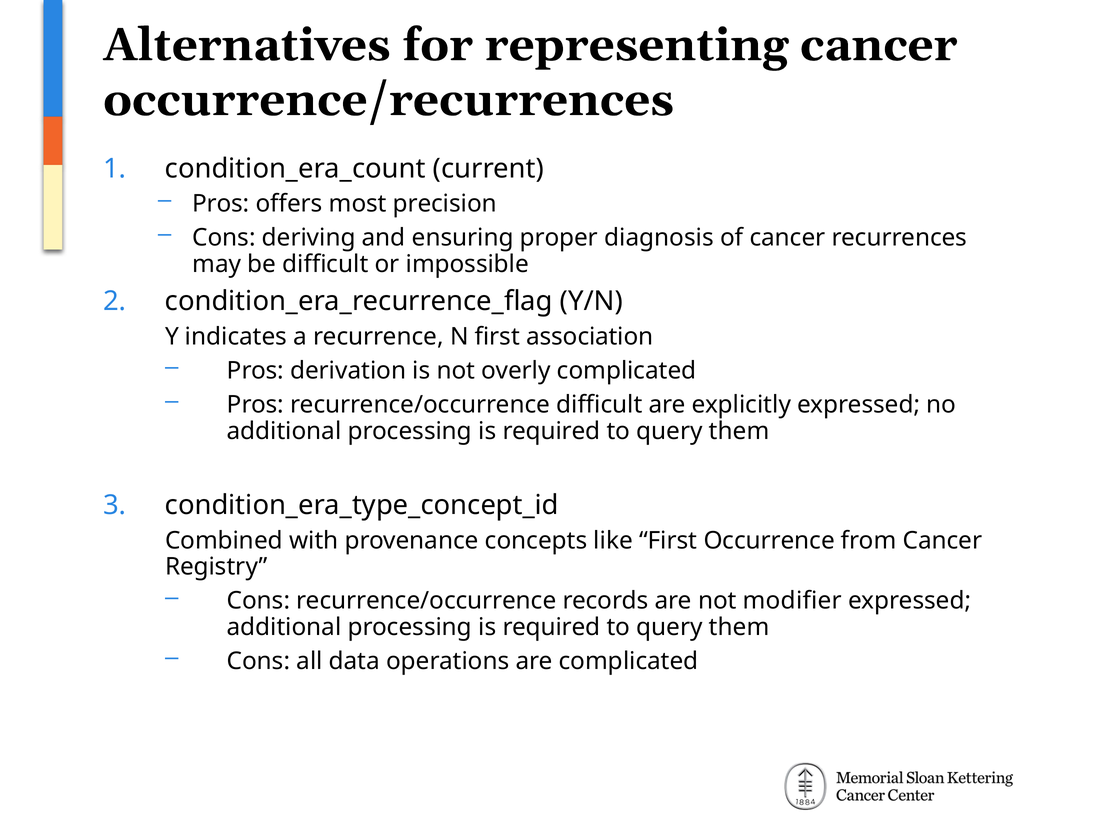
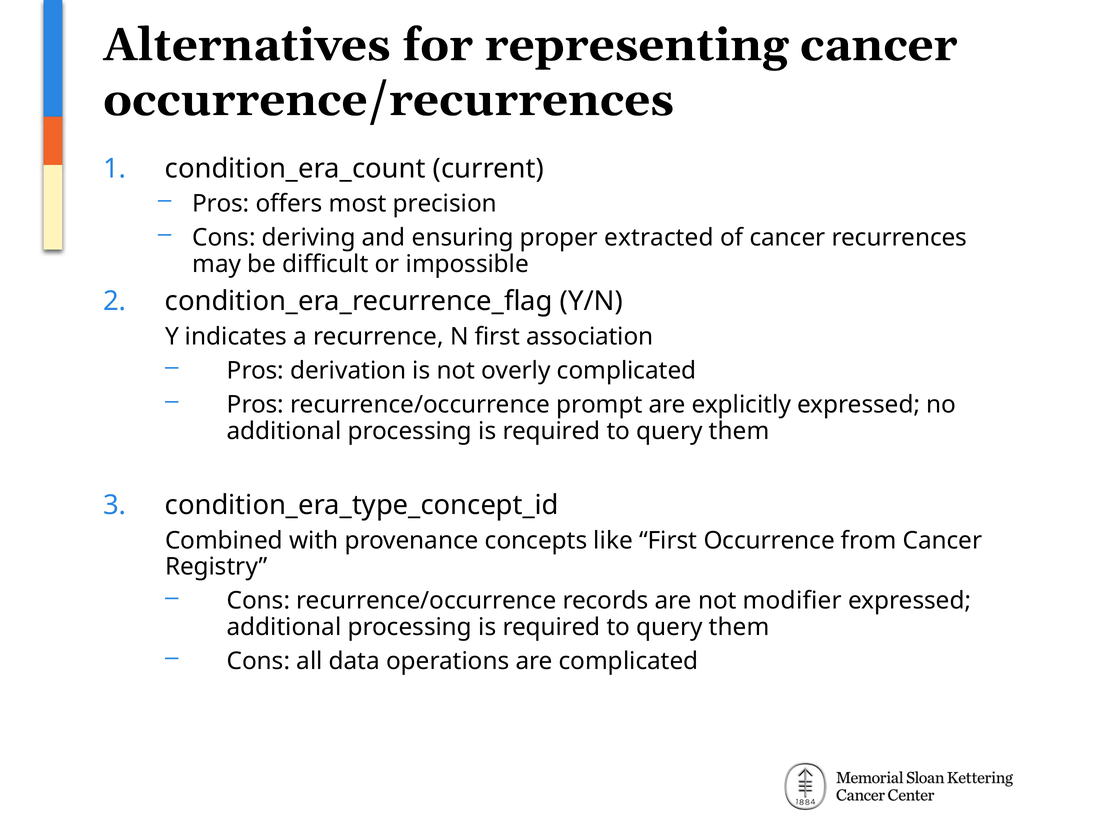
diagnosis: diagnosis -> extracted (659, 238)
recurrence/occurrence difficult: difficult -> prompt (599, 405)
